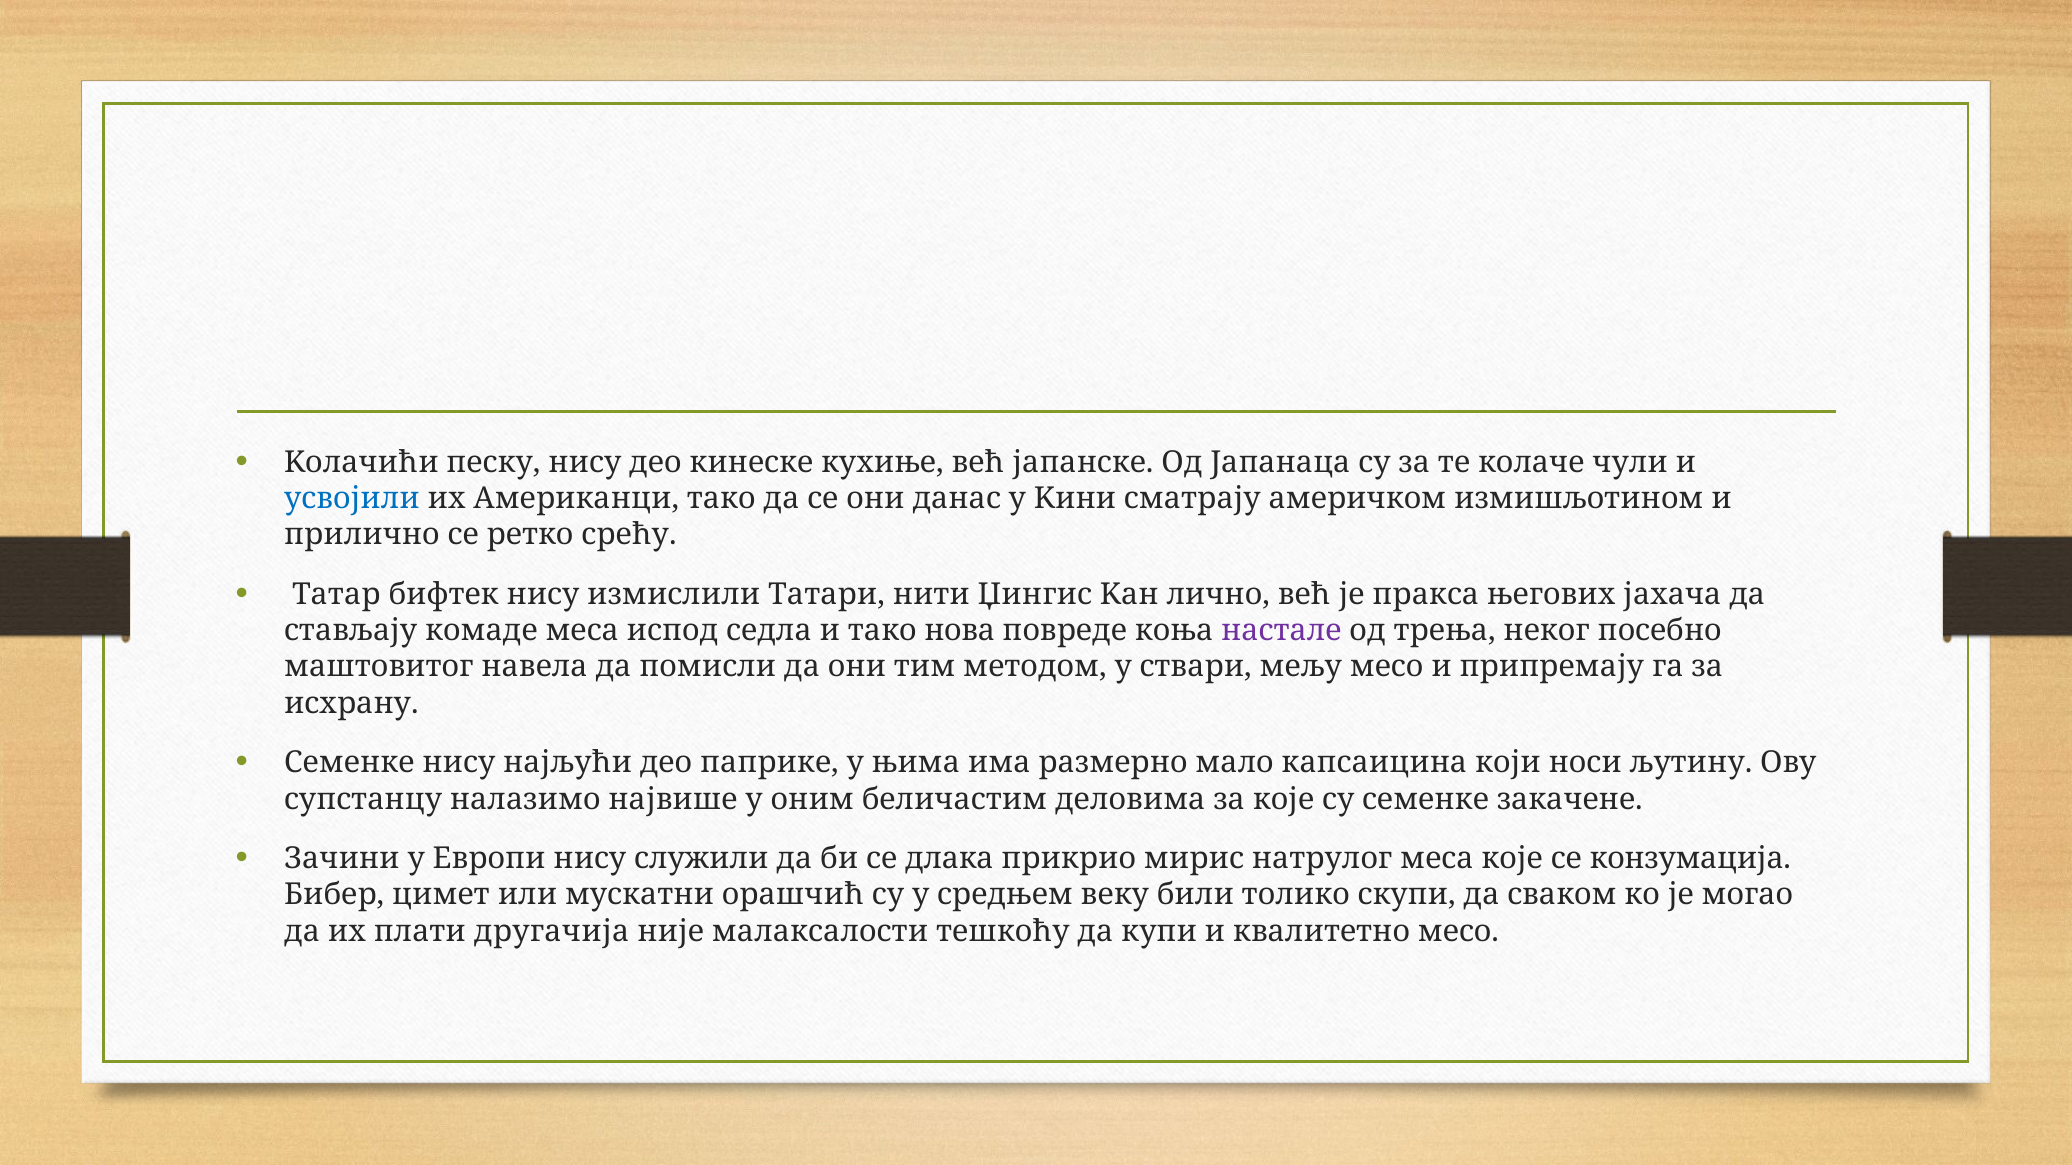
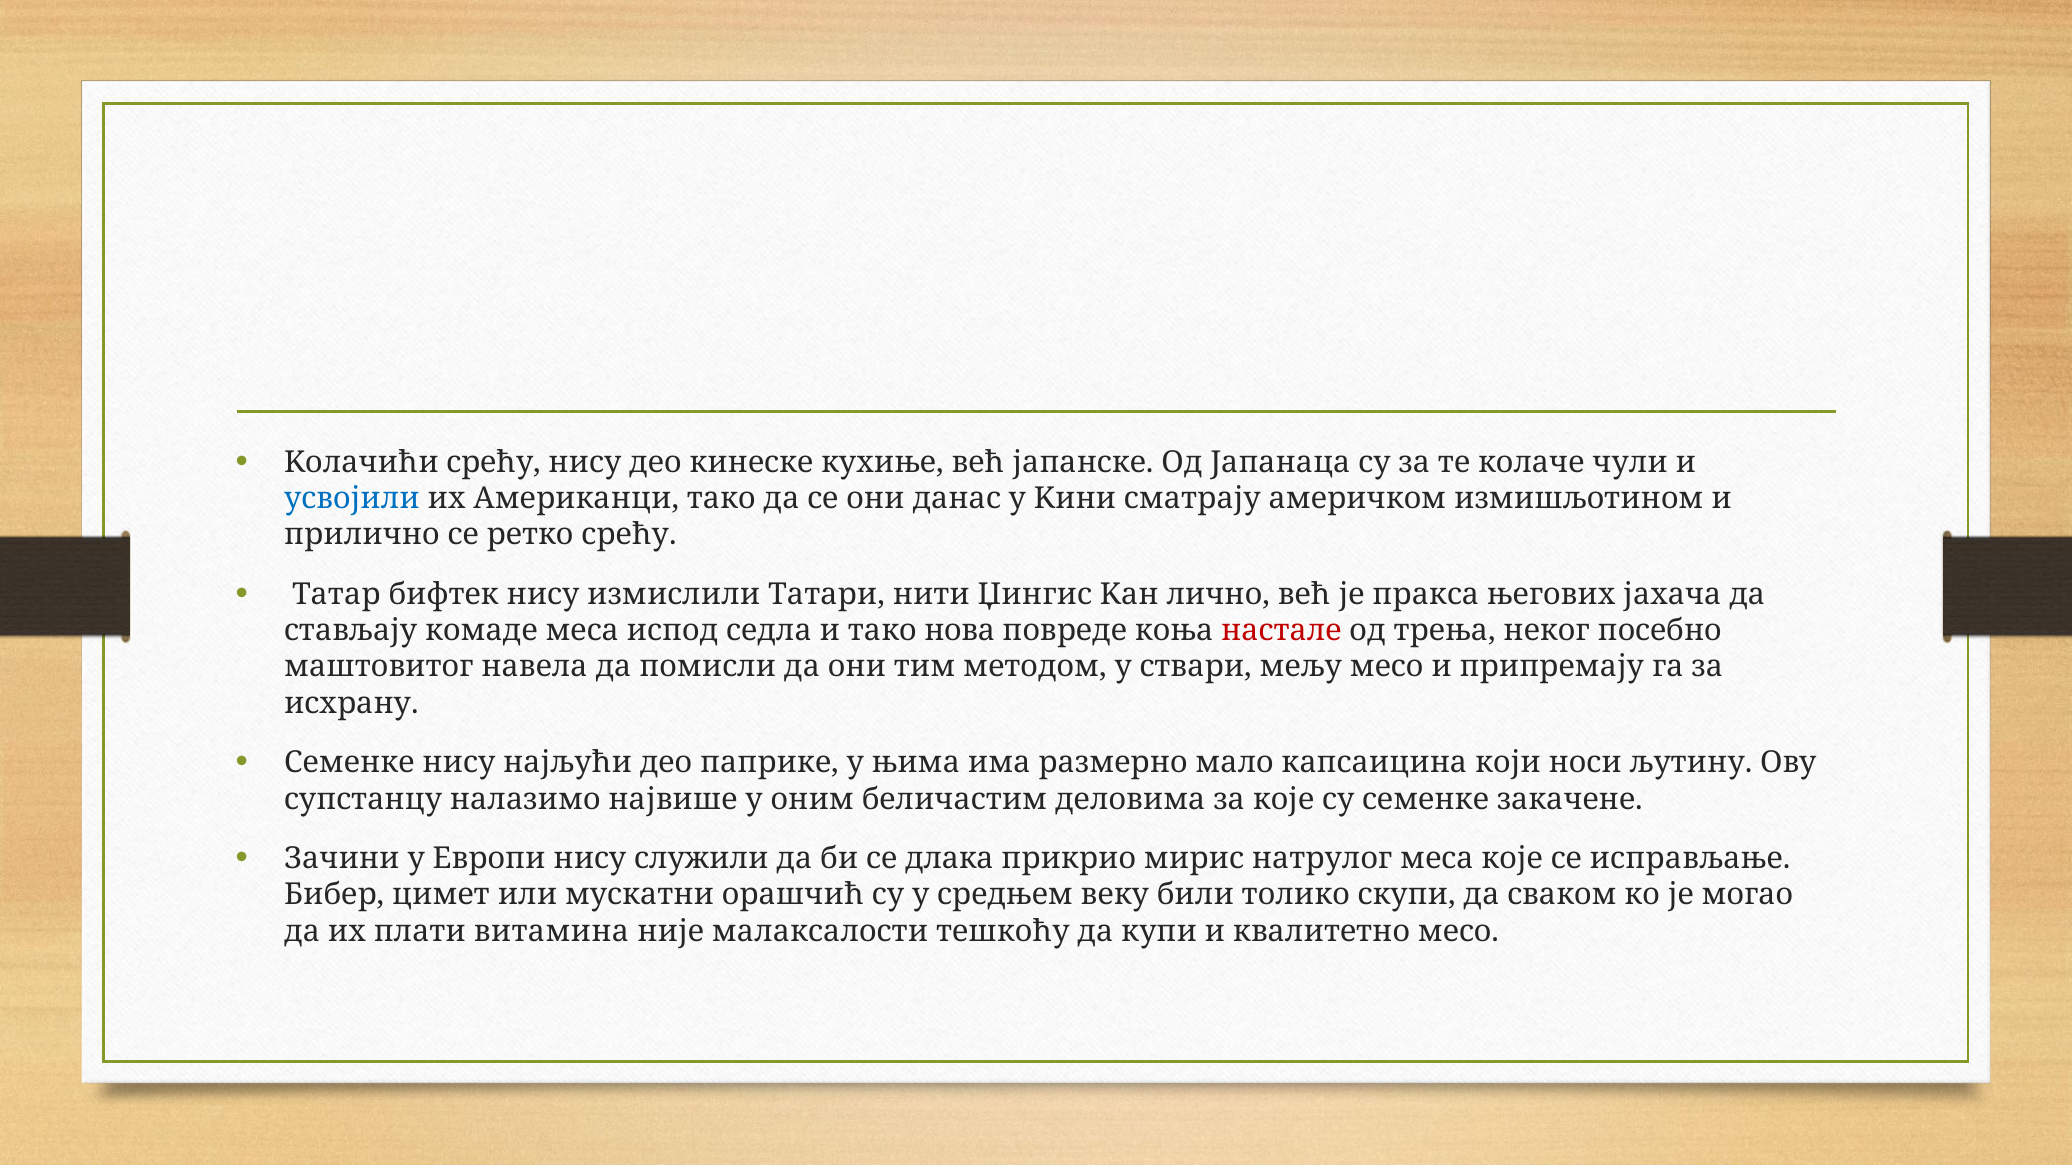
Kолачићи песку: песку -> срећу (494, 463)
настале colour: purple -> red (1281, 631)
конзумација: конзумација -> исправљање (1690, 859)
другачија: другачија -> витамина (552, 932)
